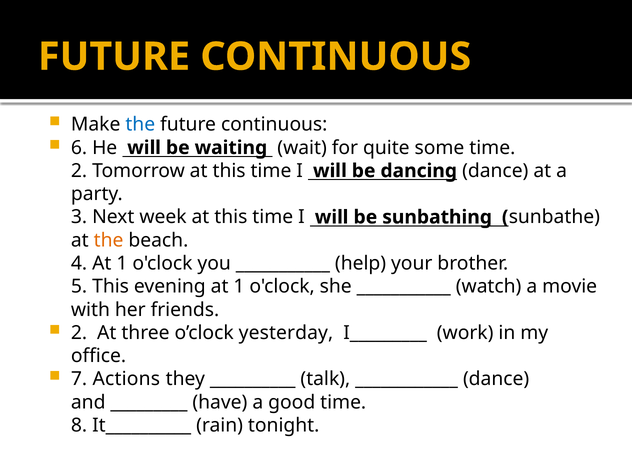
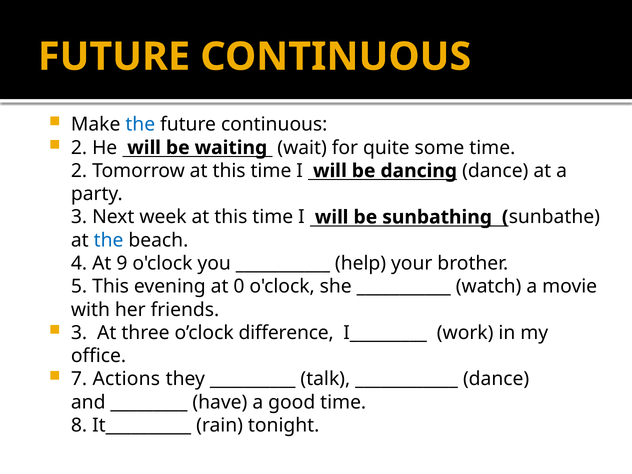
6: 6 -> 2 (79, 148)
the colour: orange -> blue (109, 240)
4 At 1: 1 -> 9 (122, 263)
evening at 1: 1 -> 0 (239, 287)
2: 2 -> 3 (79, 333)
yesterday: yesterday -> difference (286, 333)
